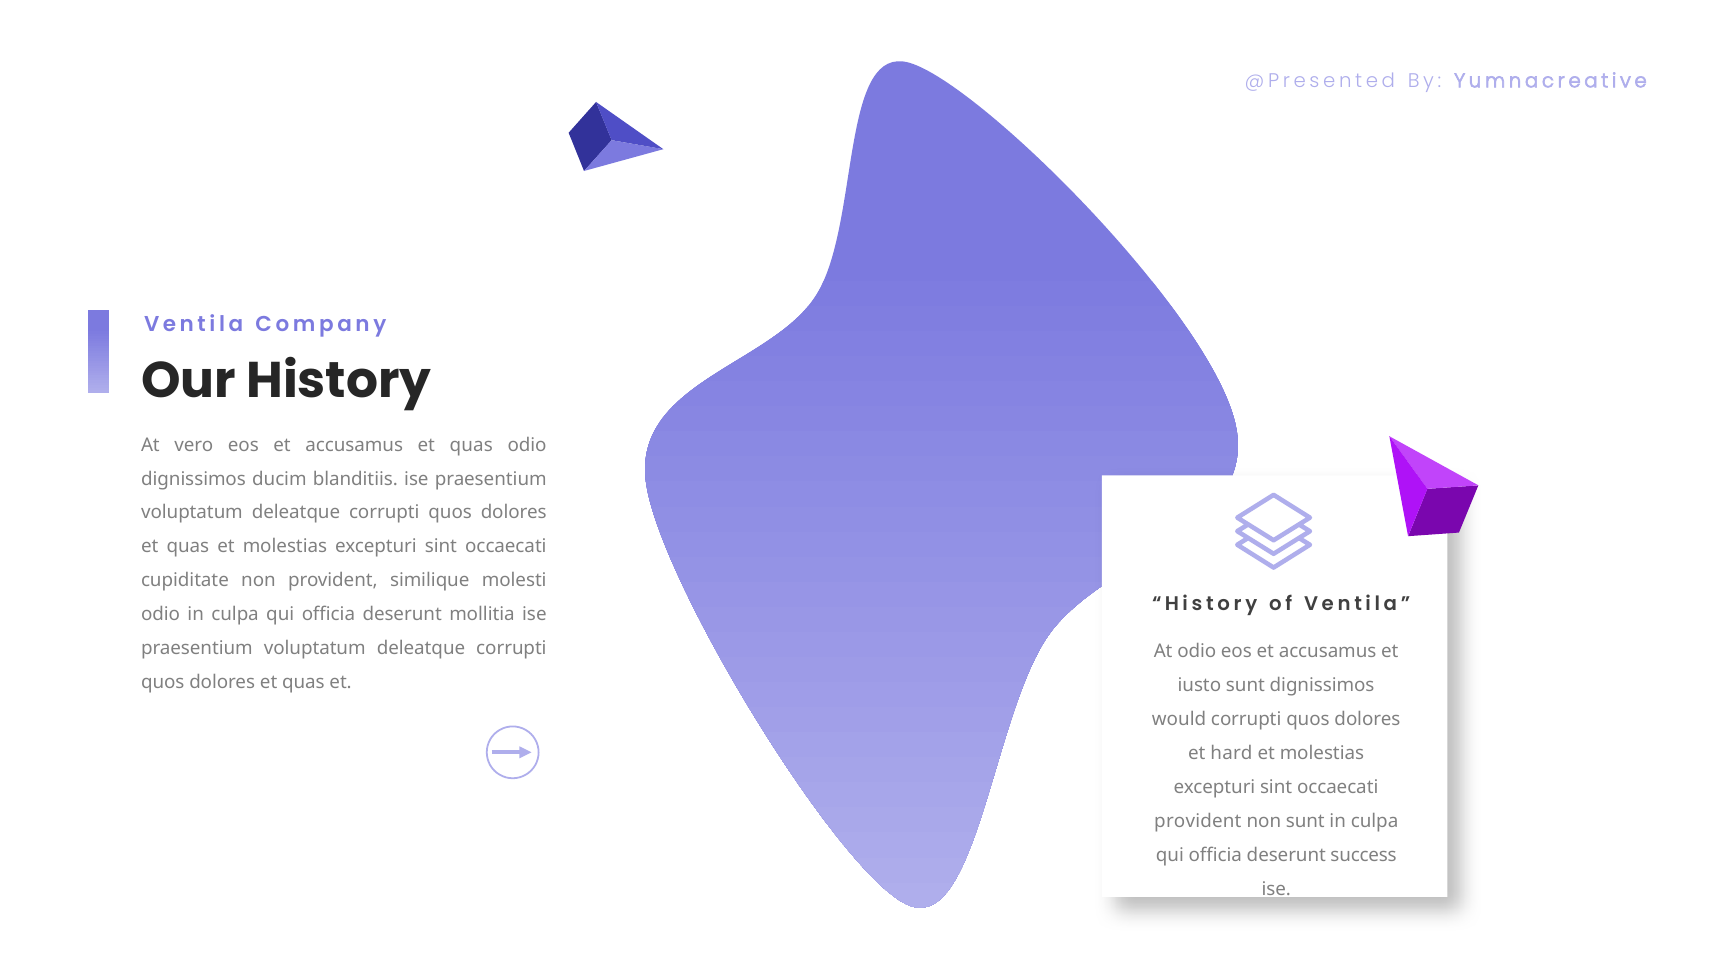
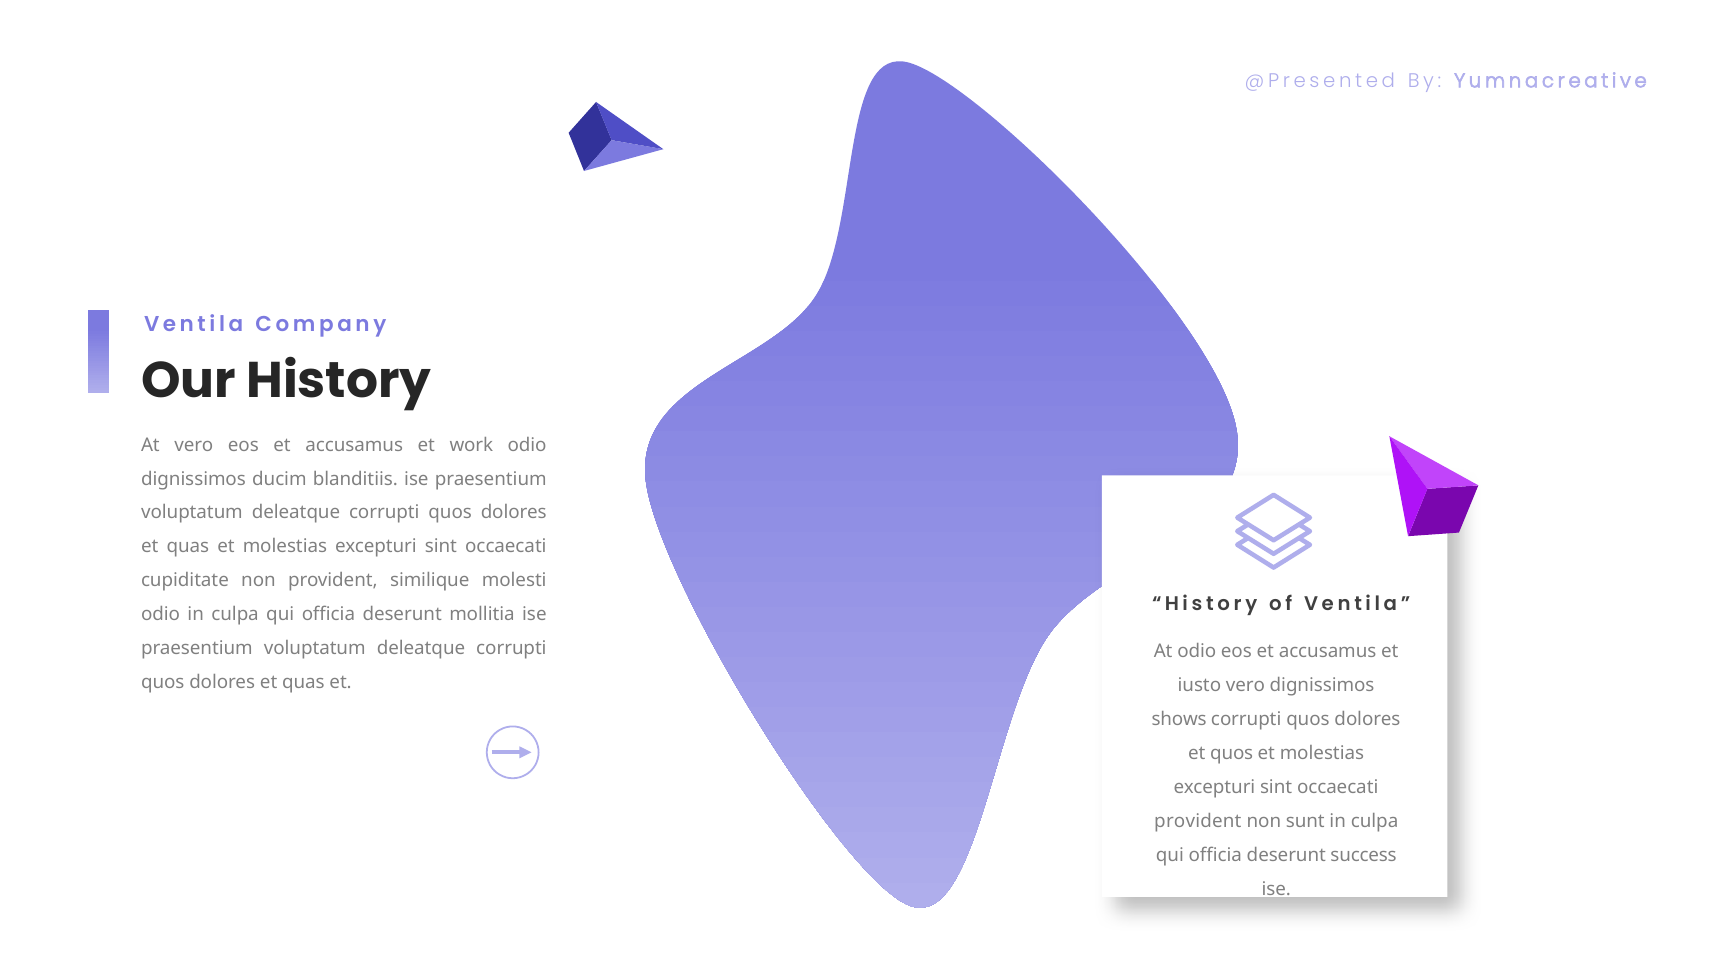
accusamus et quas: quas -> work (471, 445)
iusto sunt: sunt -> vero (1245, 686)
would: would -> shows (1179, 720)
et hard: hard -> quos (1232, 754)
